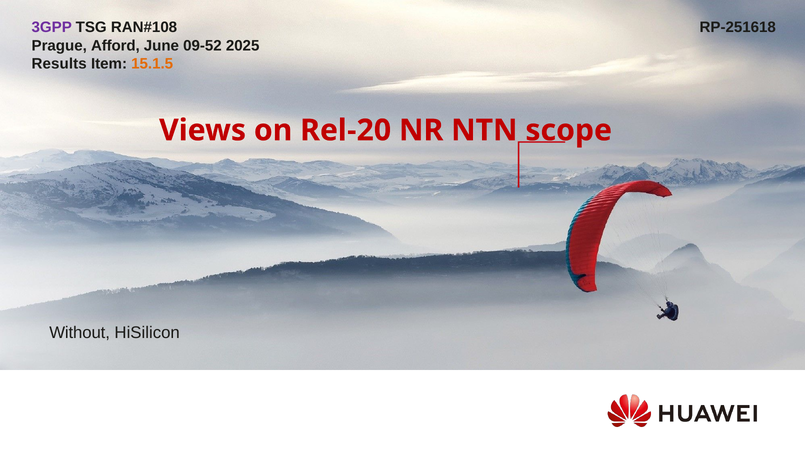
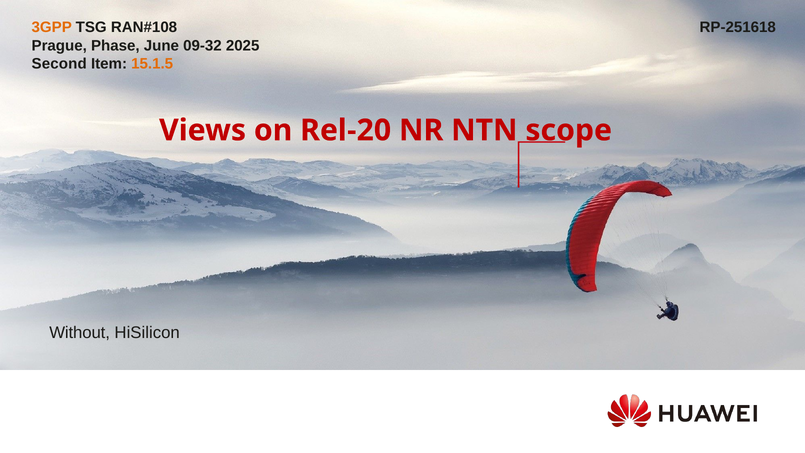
3GPP colour: purple -> orange (52, 27)
Afford: Afford -> Phase (115, 46)
09-52: 09-52 -> 09-32 (202, 46)
Results: Results -> Second (59, 64)
